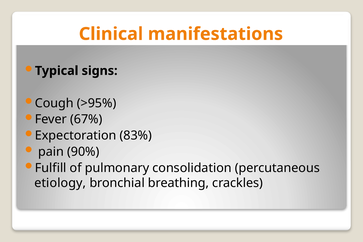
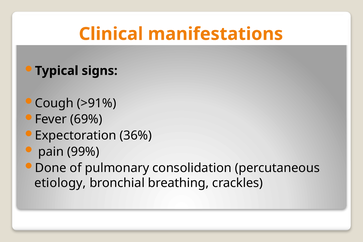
>95%: >95% -> >91% (97, 103)
67%: 67% -> 69% (86, 119)
83%: 83% -> 36% (136, 135)
90%: 90% -> 99% (83, 152)
Fulfill: Fulfill -> Done (51, 168)
